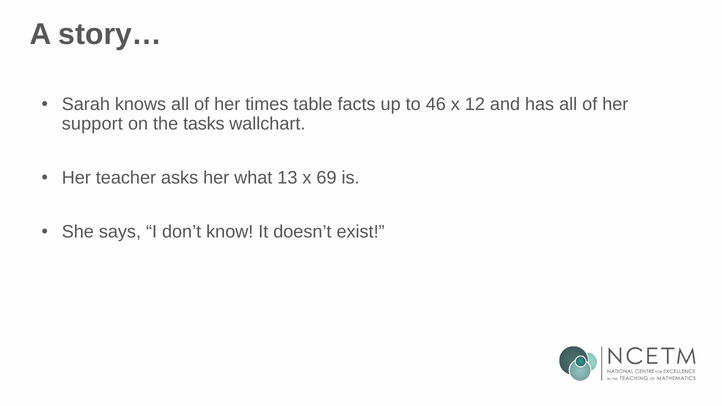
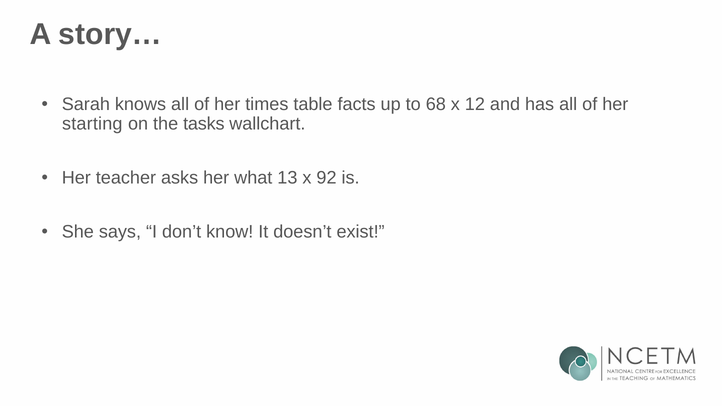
46: 46 -> 68 (436, 105)
support: support -> starting (92, 124)
69: 69 -> 92 (327, 178)
